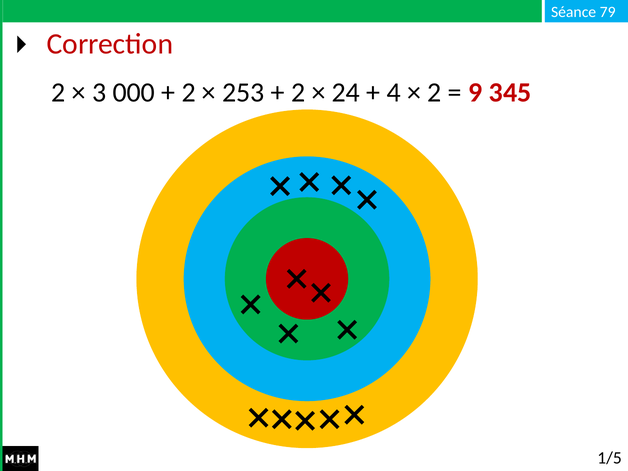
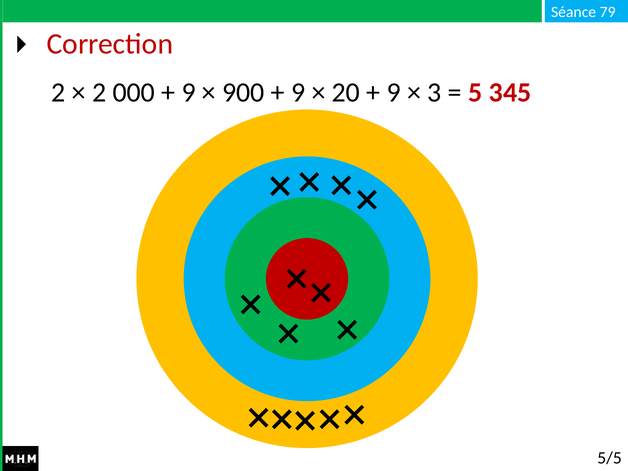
3: 3 -> 2 (99, 93)
2: 2 -> 9 (189, 93)
253: 253 -> 900 (243, 93)
2: 2 -> 9 (298, 93)
24: 24 -> 20 (346, 93)
4: 4 -> 9 (394, 93)
2: 2 -> 3 (434, 93)
9: 9 -> 5 (475, 93)
1/5: 1/5 -> 5/5 (610, 458)
